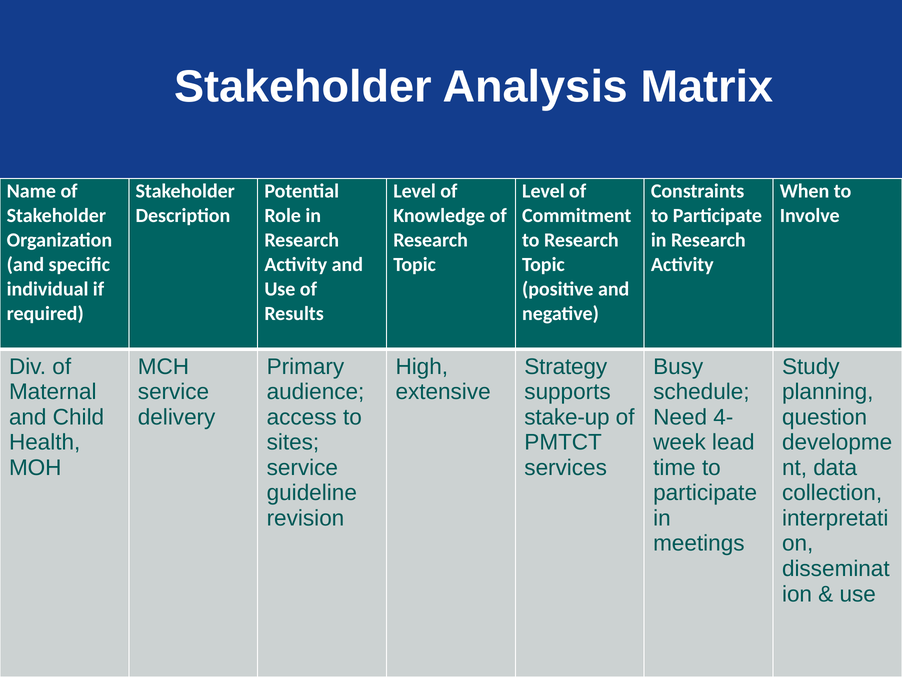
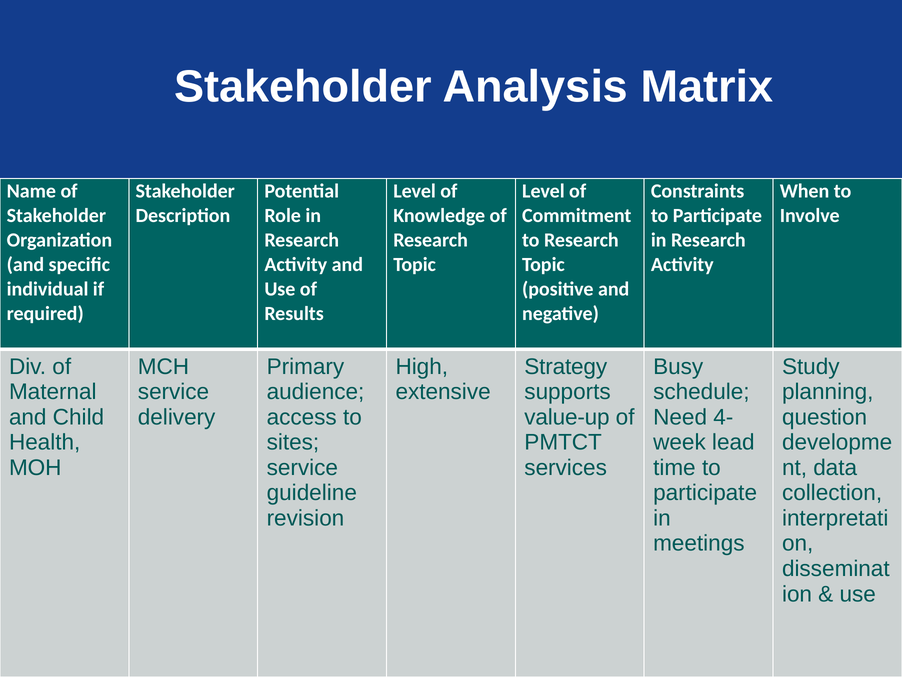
stake-up: stake-up -> value-up (567, 417)
